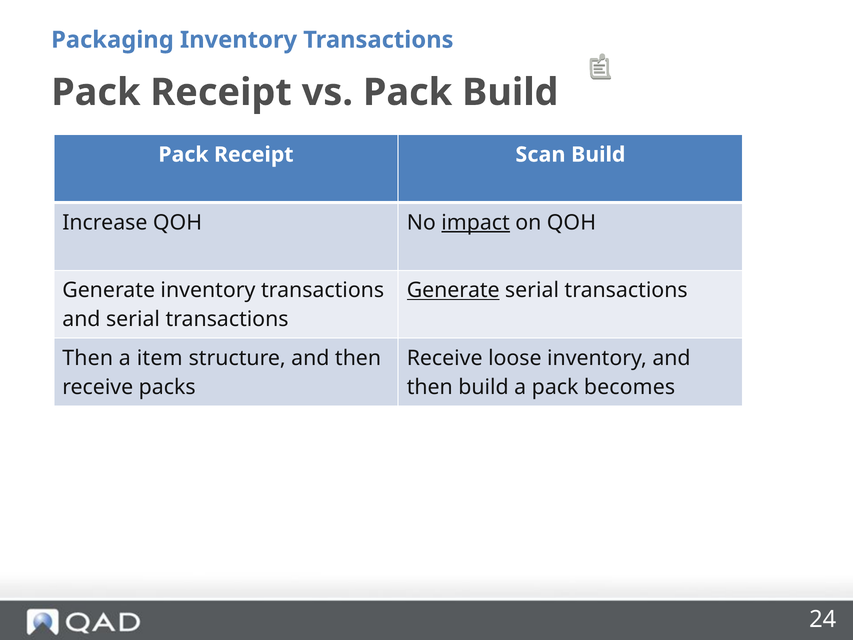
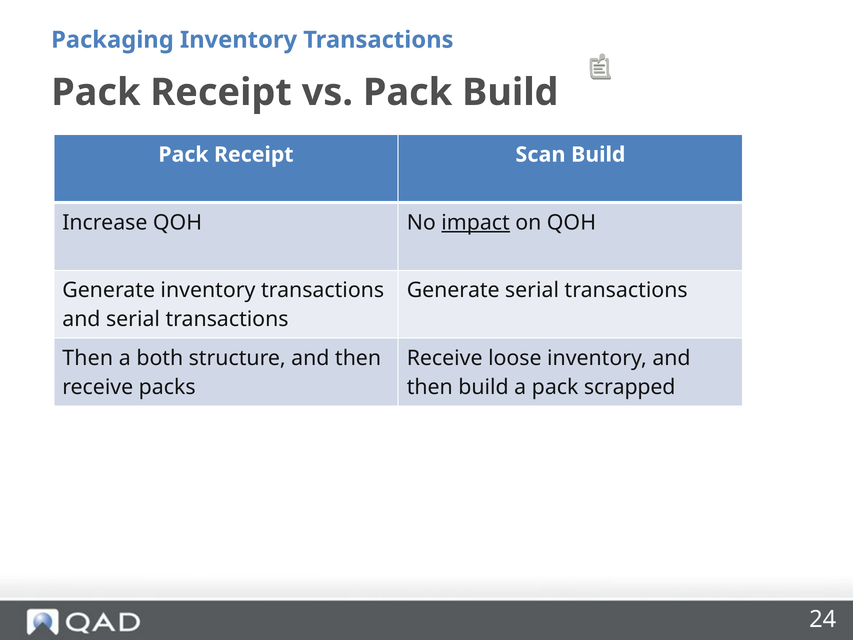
Generate underline: present -> none (453, 290)
item: item -> both (160, 358)
becomes: becomes -> scrapped (630, 387)
